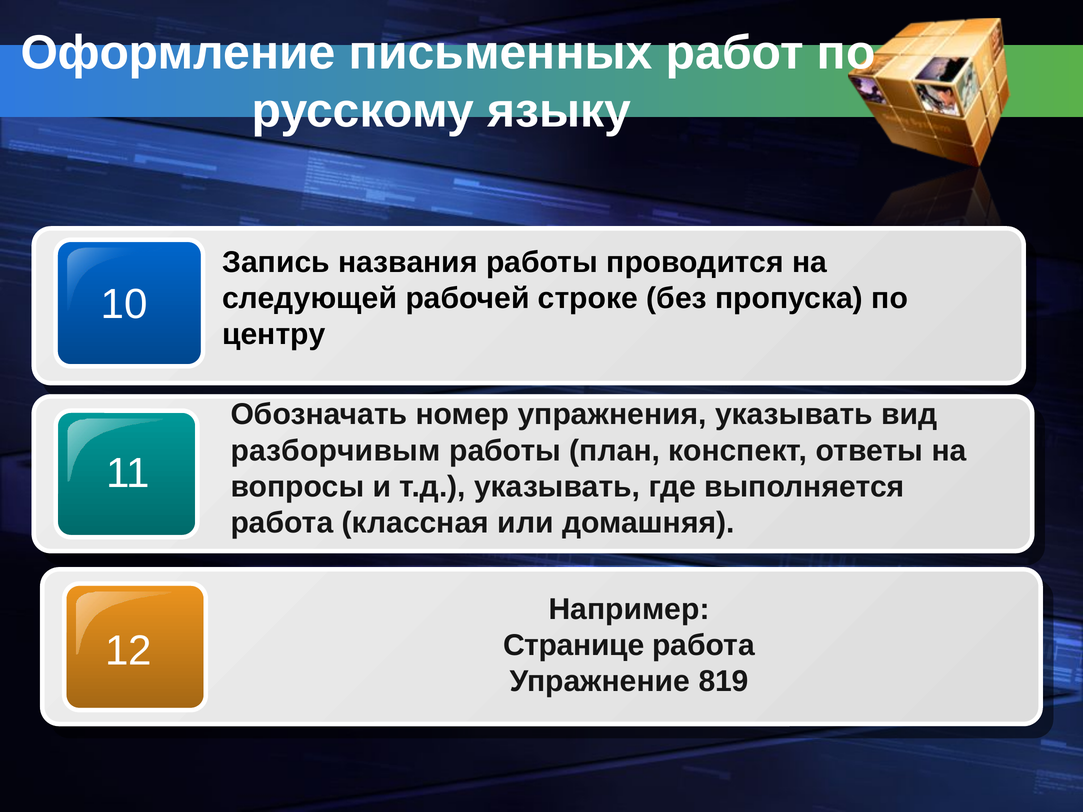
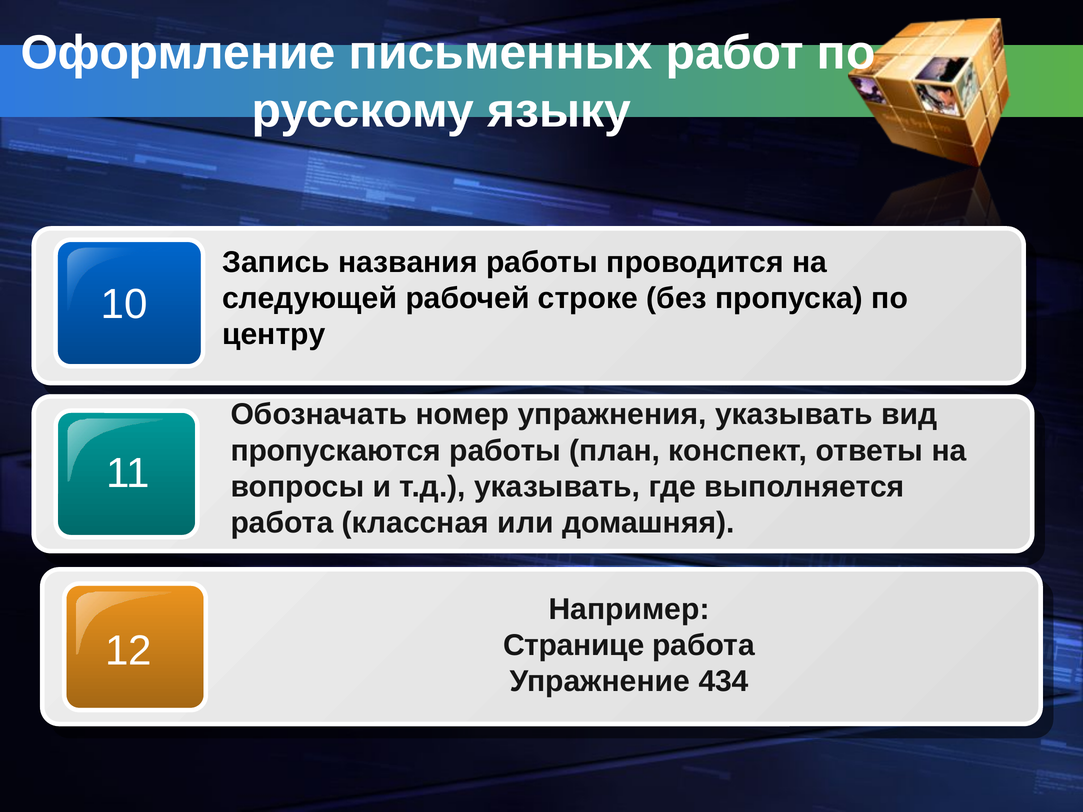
разборчивым: разборчивым -> пропускаются (336, 451)
819: 819 -> 434 (724, 682)
